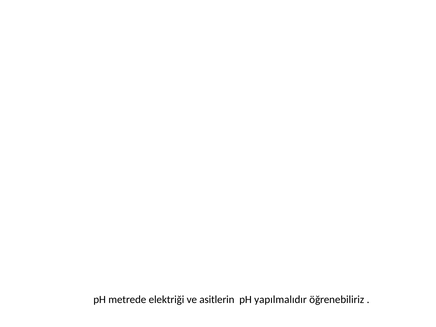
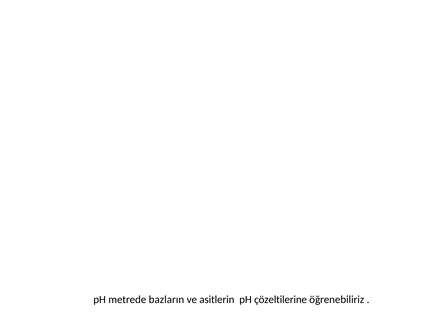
elektriği: elektriği -> bazların (166, 299)
yapılmalıdır: yapılmalıdır -> çözeltilerine (281, 299)
